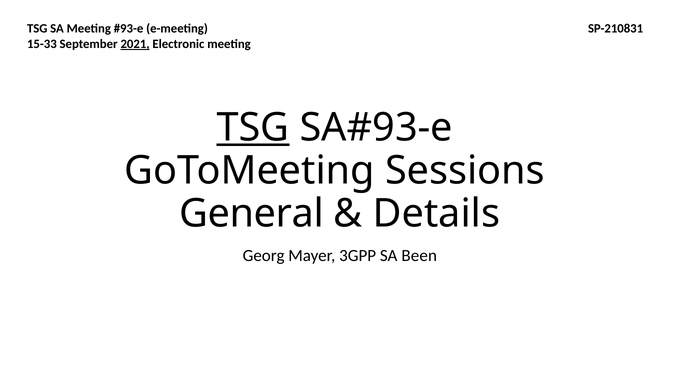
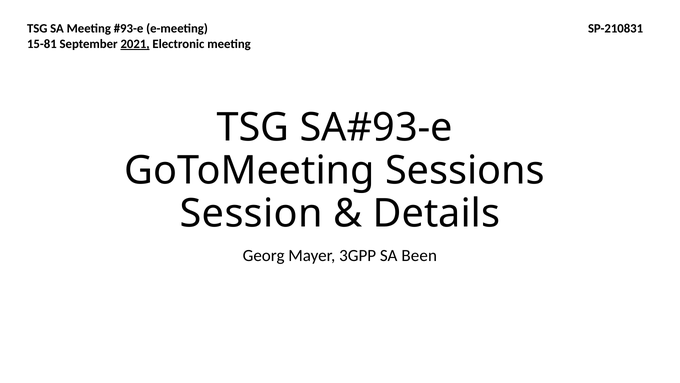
15-33: 15-33 -> 15-81 (42, 44)
TSG underline: present -> none (253, 128)
General: General -> Session (251, 213)
